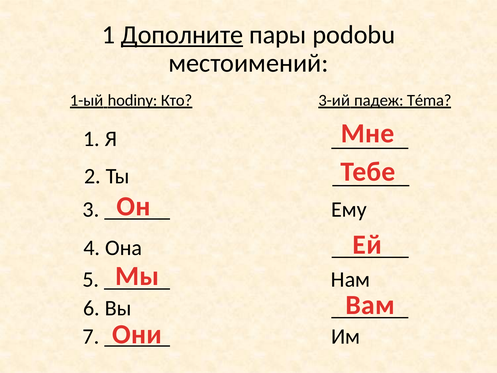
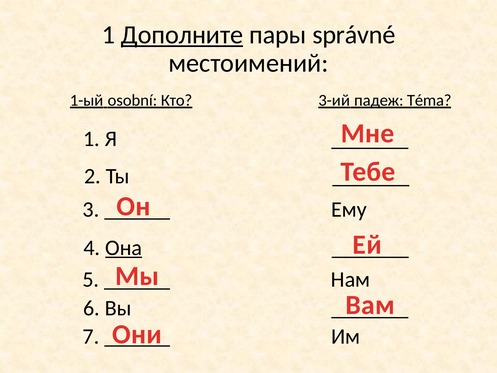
podobu: podobu -> správné (354, 35)
hodiny: hodiny -> osobní (132, 100)
Она underline: none -> present (124, 248)
